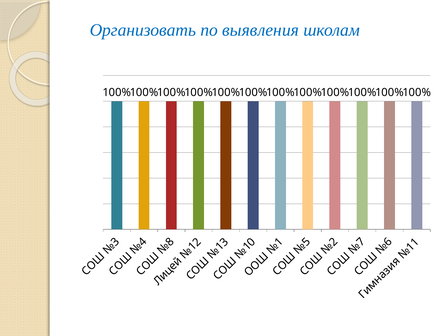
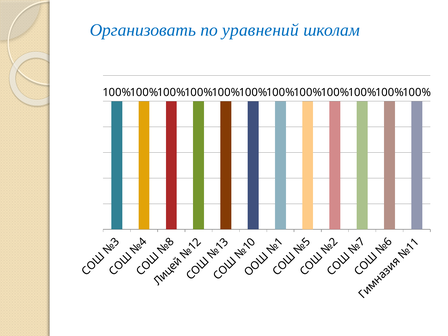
выявления: выявления -> уравнений (261, 30)
